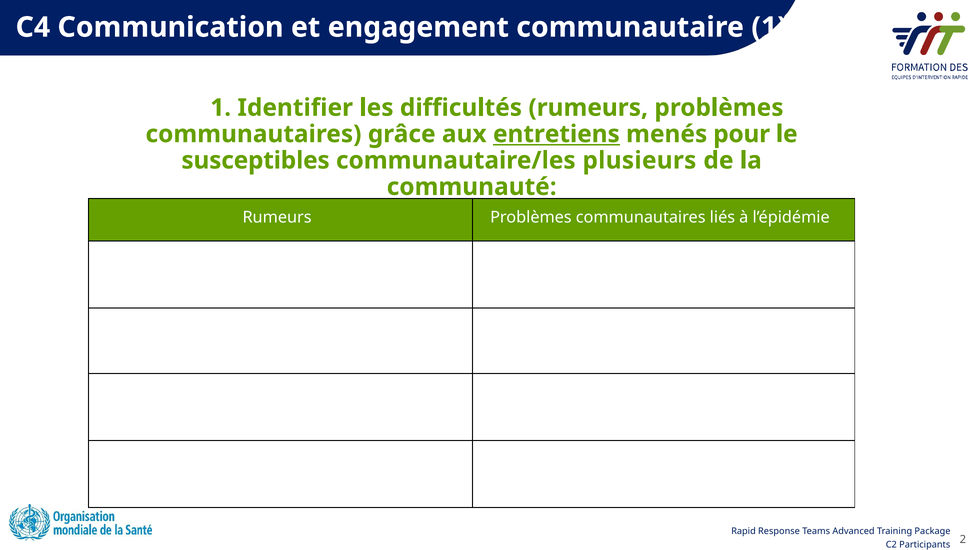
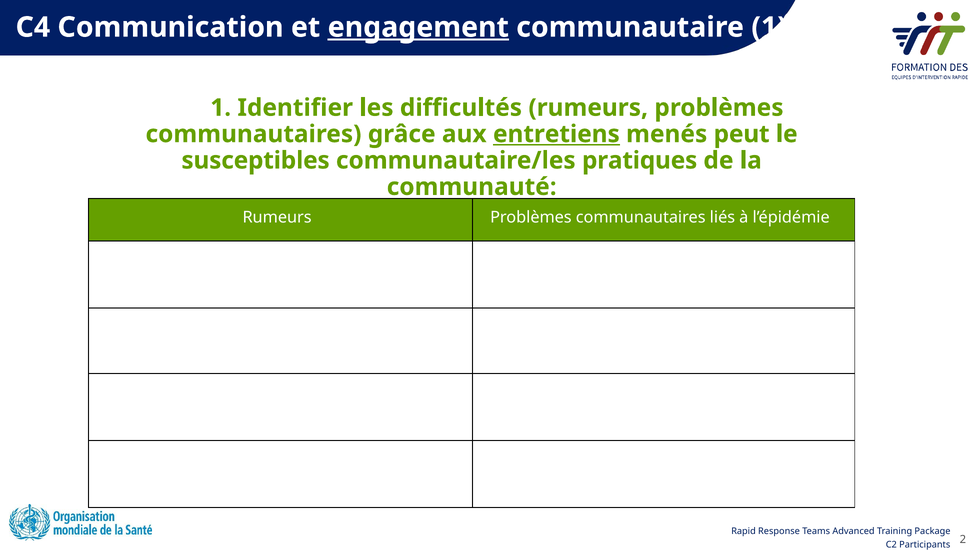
engagement underline: none -> present (418, 27)
pour: pour -> peut (742, 134)
plusieurs: plusieurs -> pratiques (640, 161)
